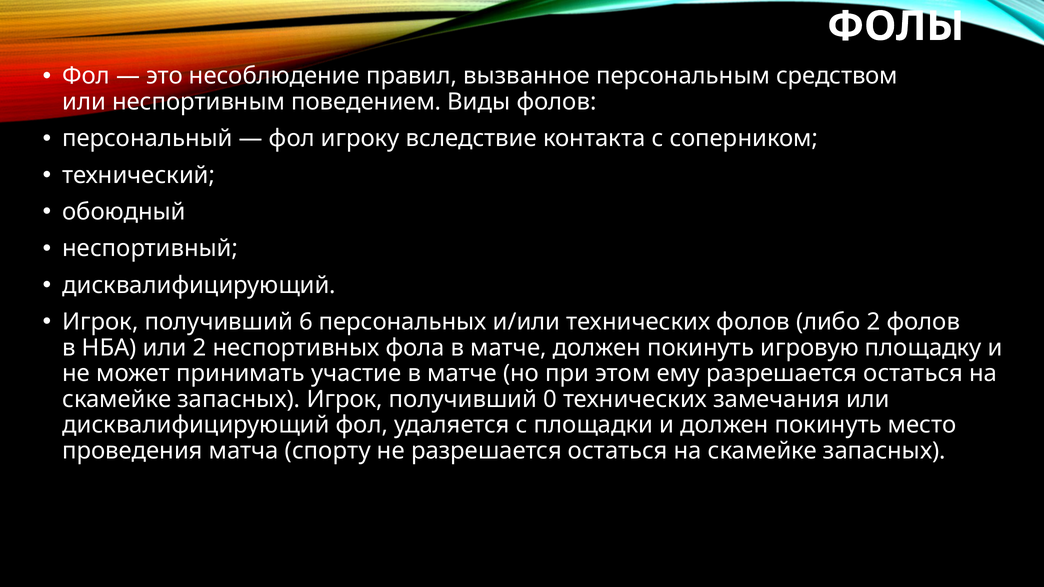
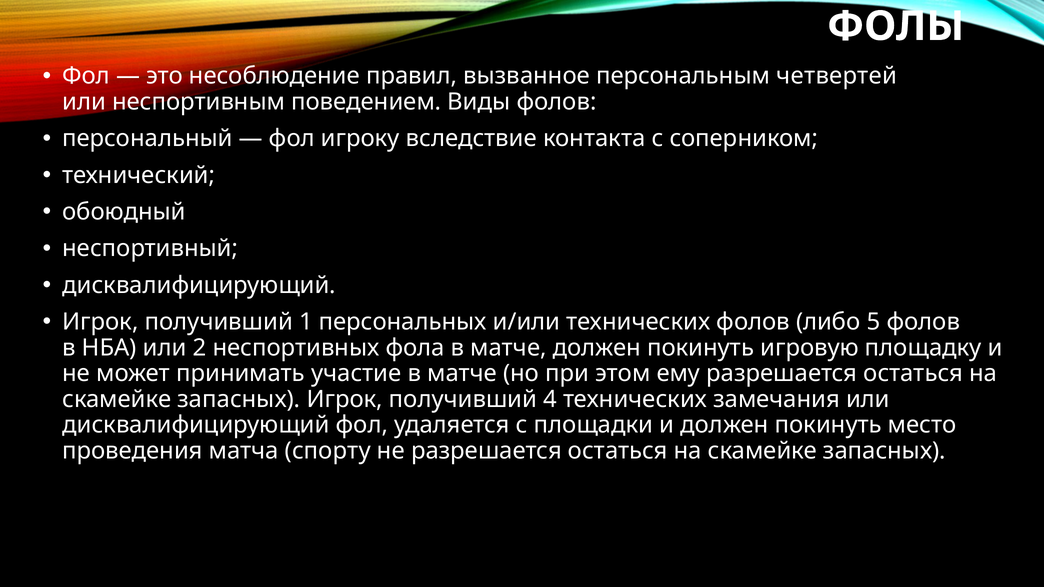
средством: средством -> четвертей (837, 76)
6: 6 -> 1 (306, 322)
либо 2: 2 -> 5 (874, 322)
0: 0 -> 4 (550, 399)
